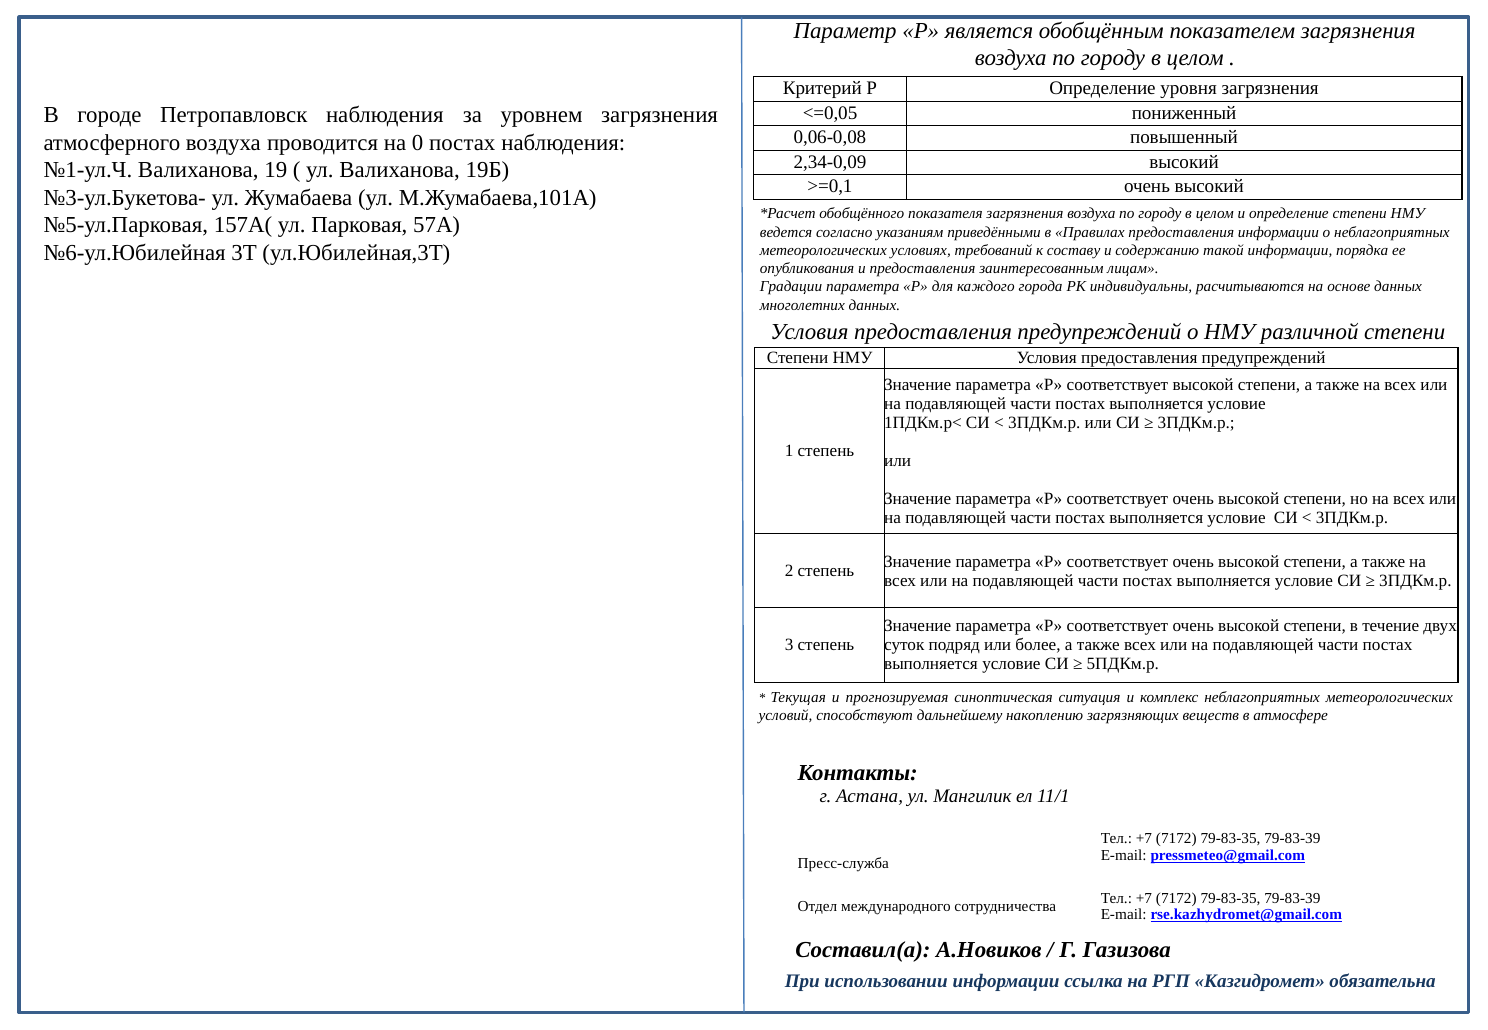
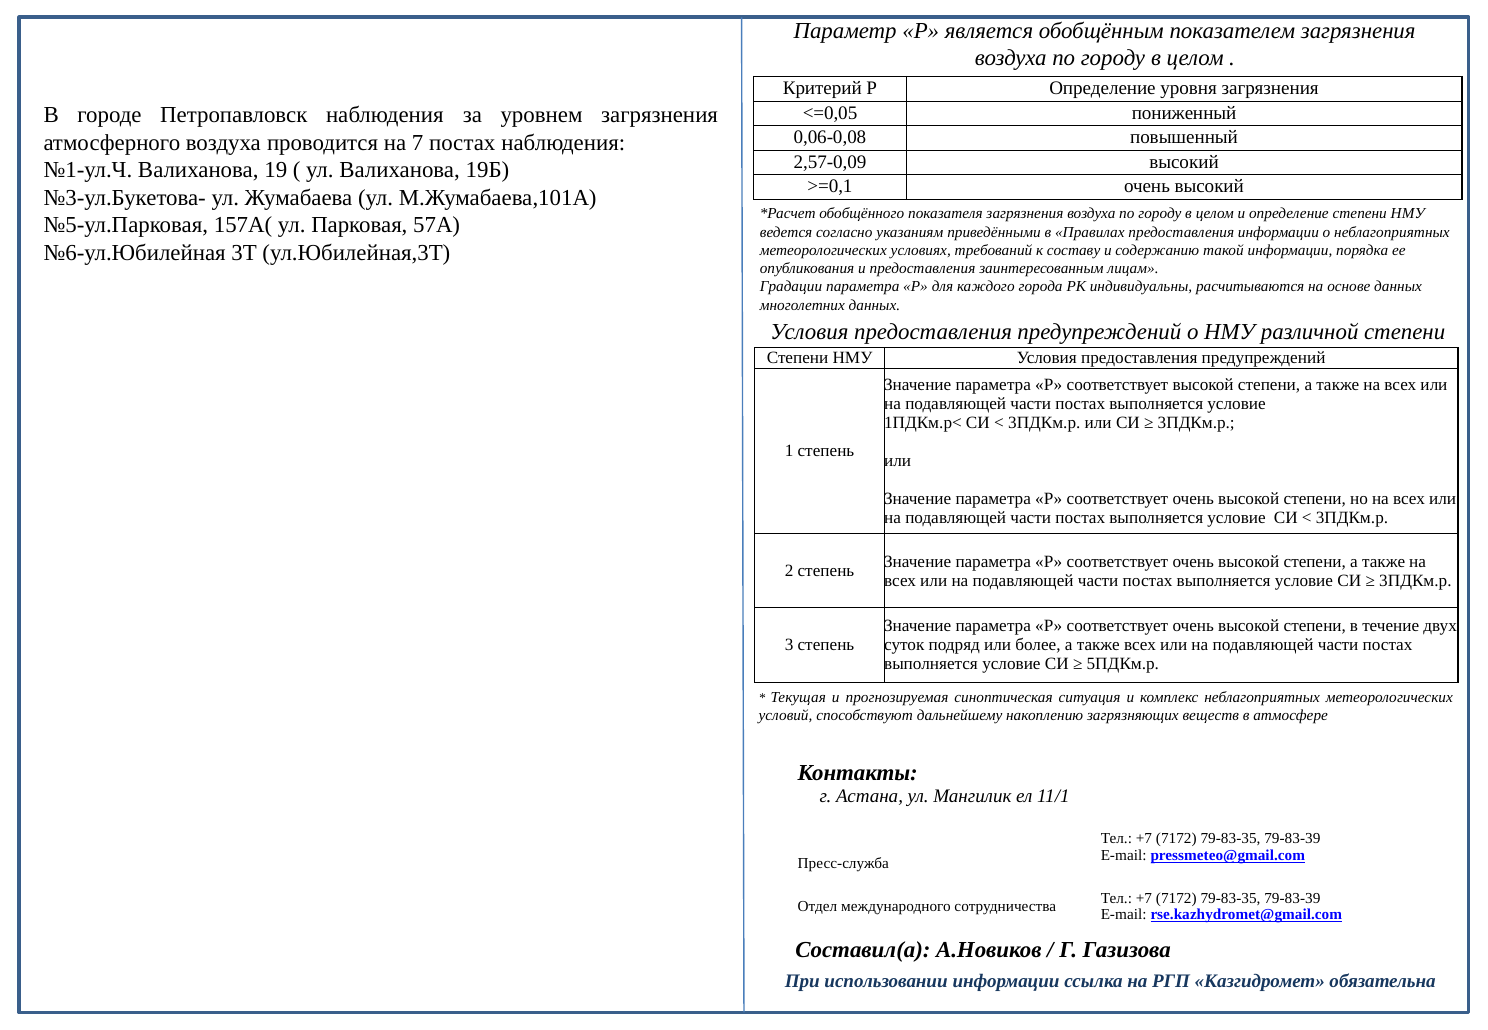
0: 0 -> 7 (418, 143)
2,34-0,09: 2,34-0,09 -> 2,57-0,09 (830, 162)
